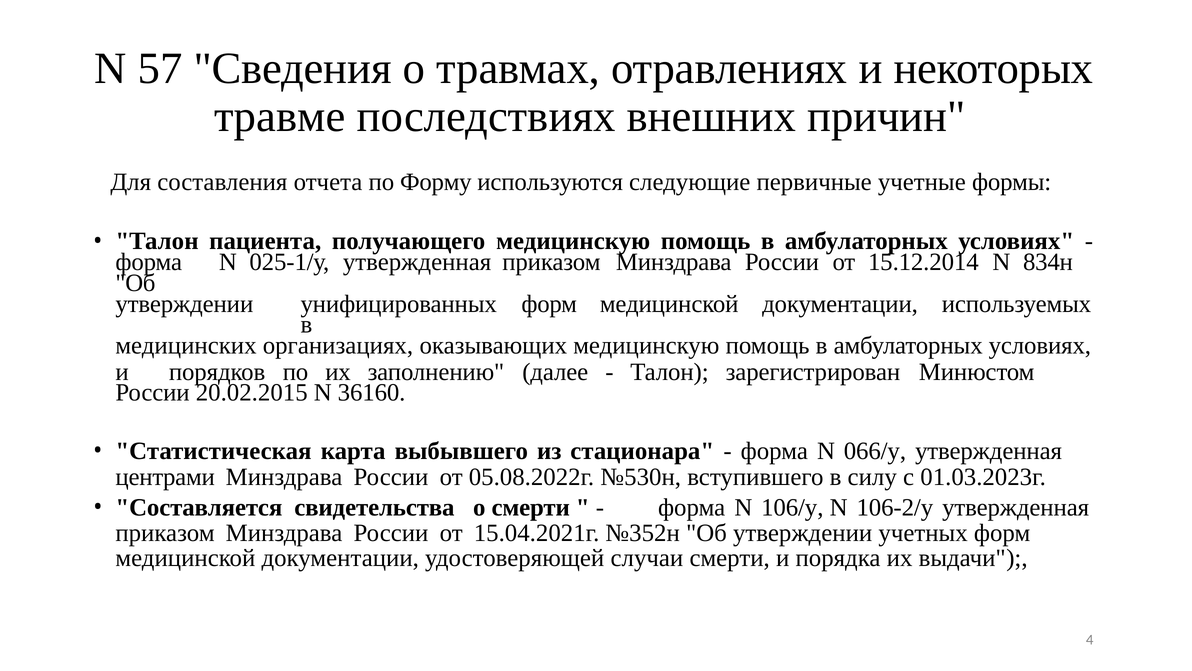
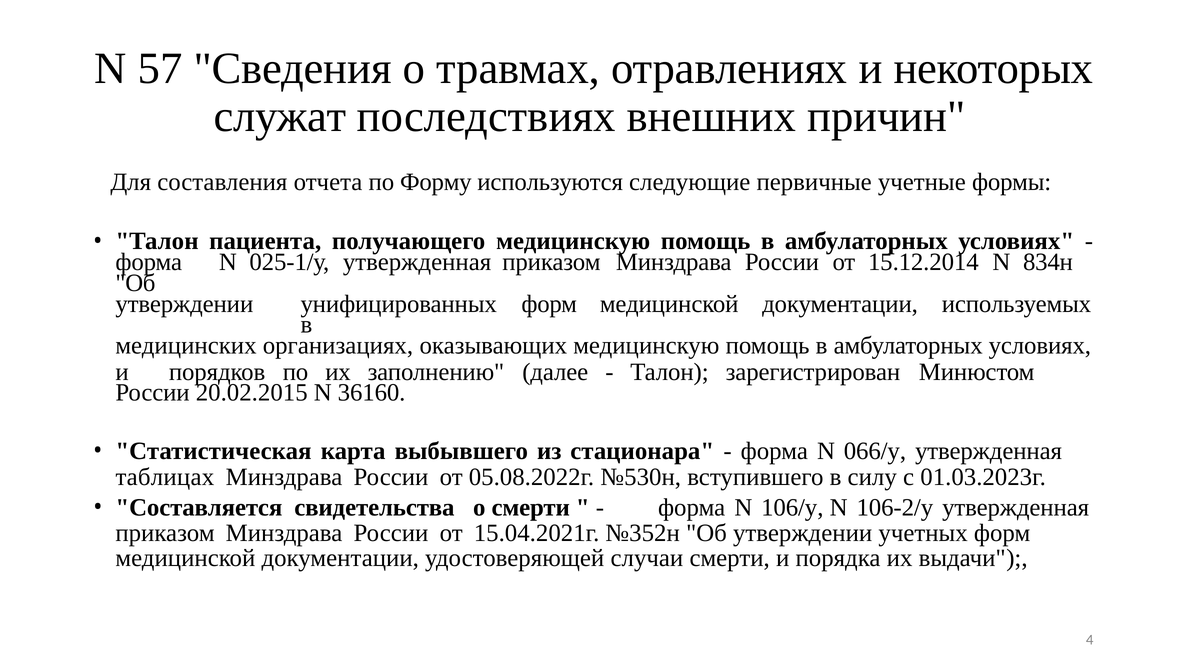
травме: травме -> служат (280, 117)
центрами: центрами -> таблицах (165, 477)
